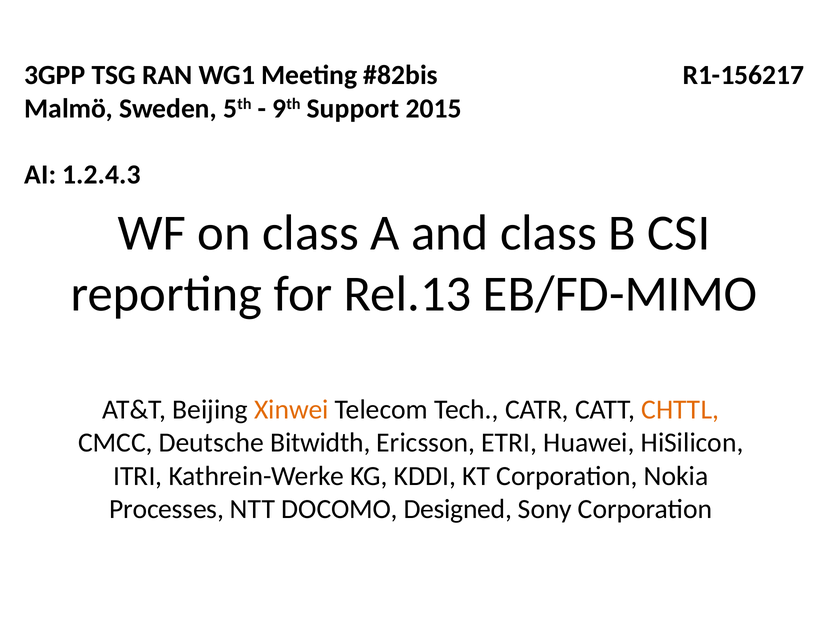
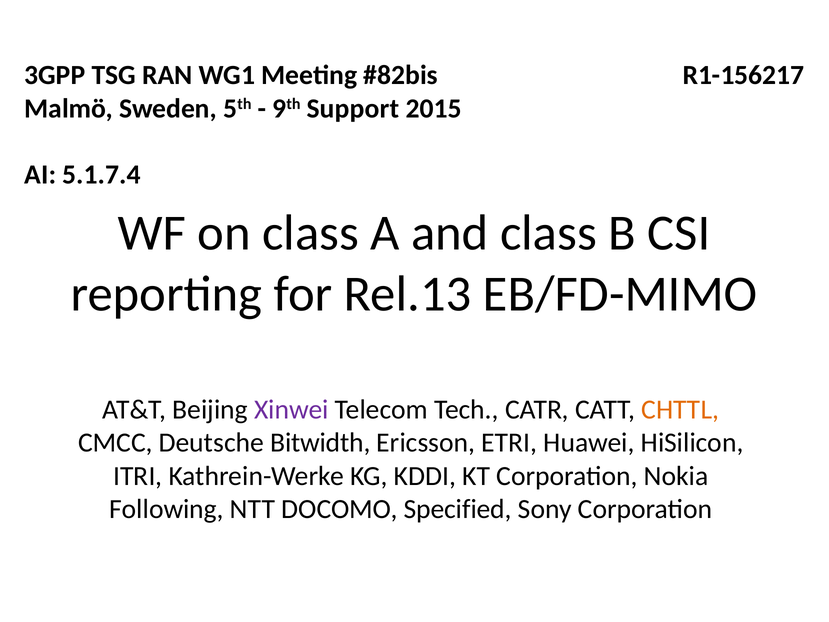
1.2.4.3: 1.2.4.3 -> 5.1.7.4 (101, 175)
Xinwei colour: orange -> purple (291, 410)
Processes: Processes -> Following (167, 509)
Designed: Designed -> Specified (458, 509)
